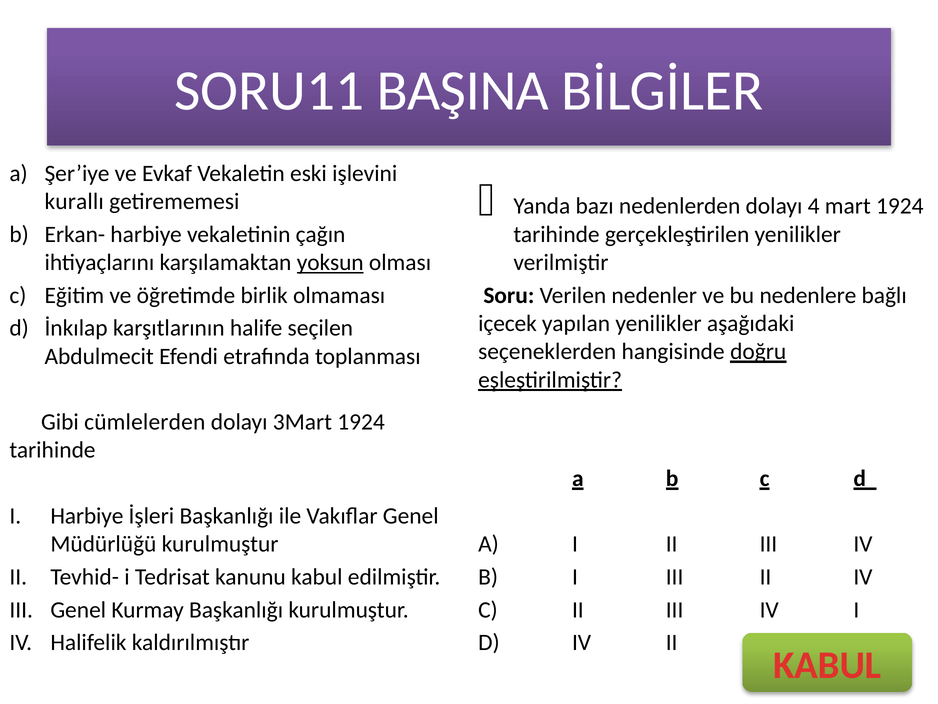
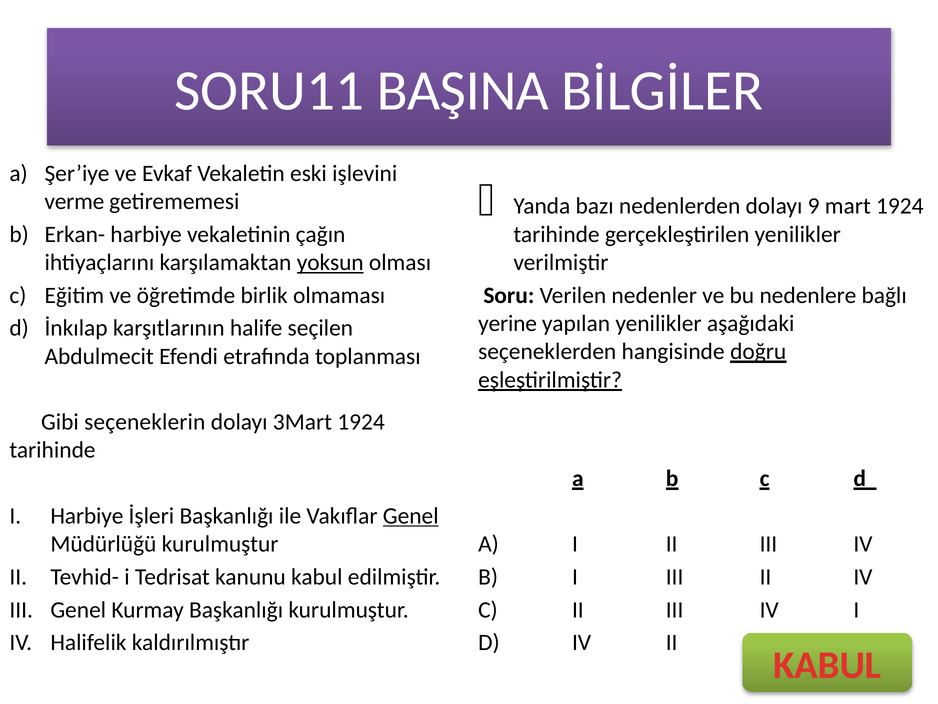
4: 4 -> 9 (814, 206)
kurallı: kurallı -> verme (74, 201)
içecek: içecek -> yerine (508, 323)
cümlelerden: cümlelerden -> seçeneklerin (145, 422)
Genel underline: none -> present (411, 516)
